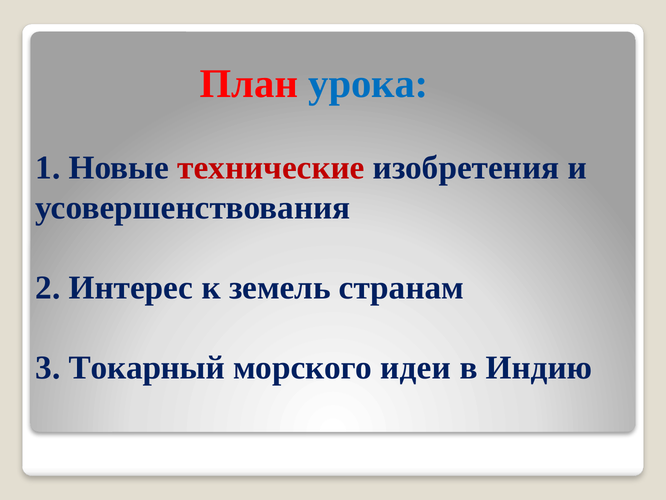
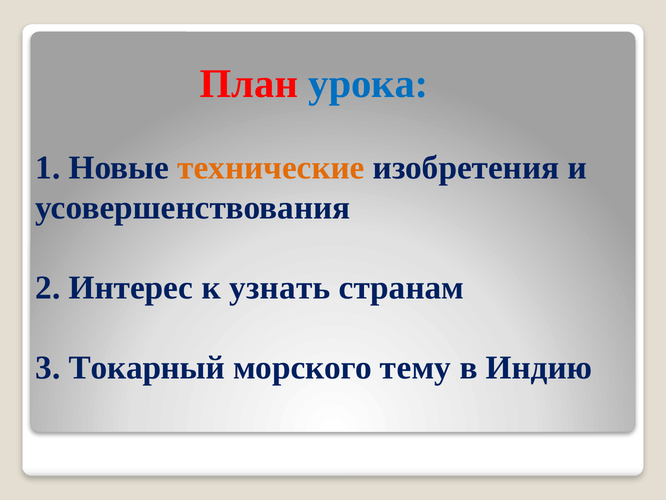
технические colour: red -> orange (271, 167)
земель: земель -> узнать (280, 287)
идеи: идеи -> тему (416, 367)
